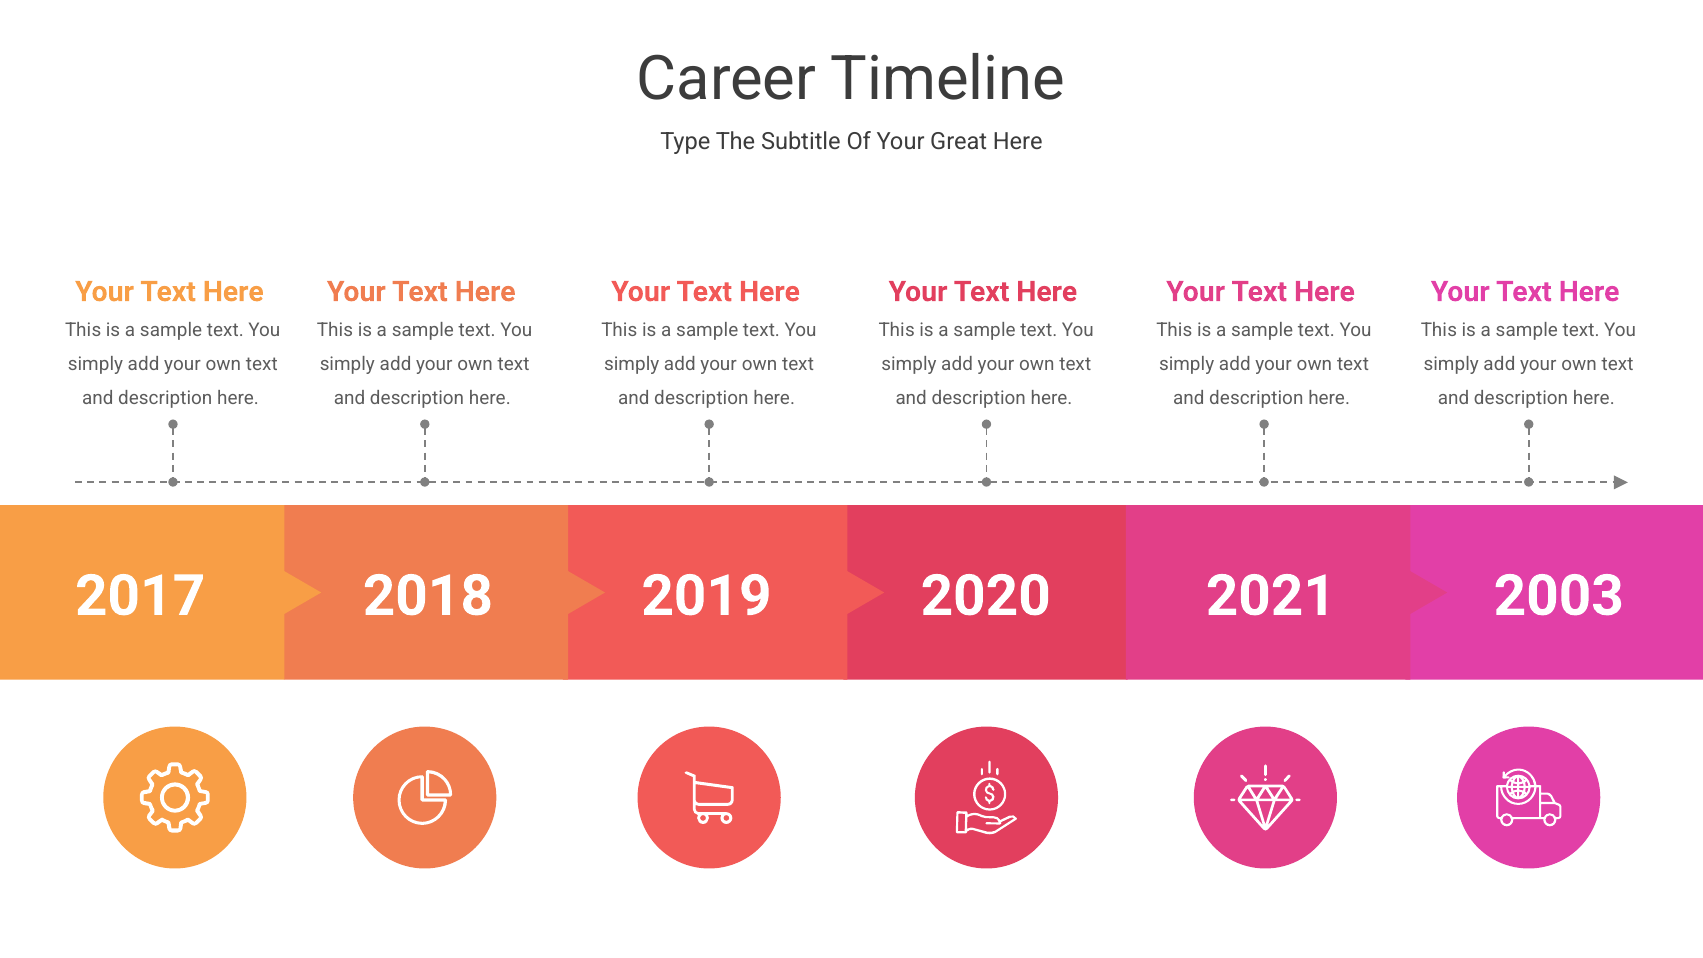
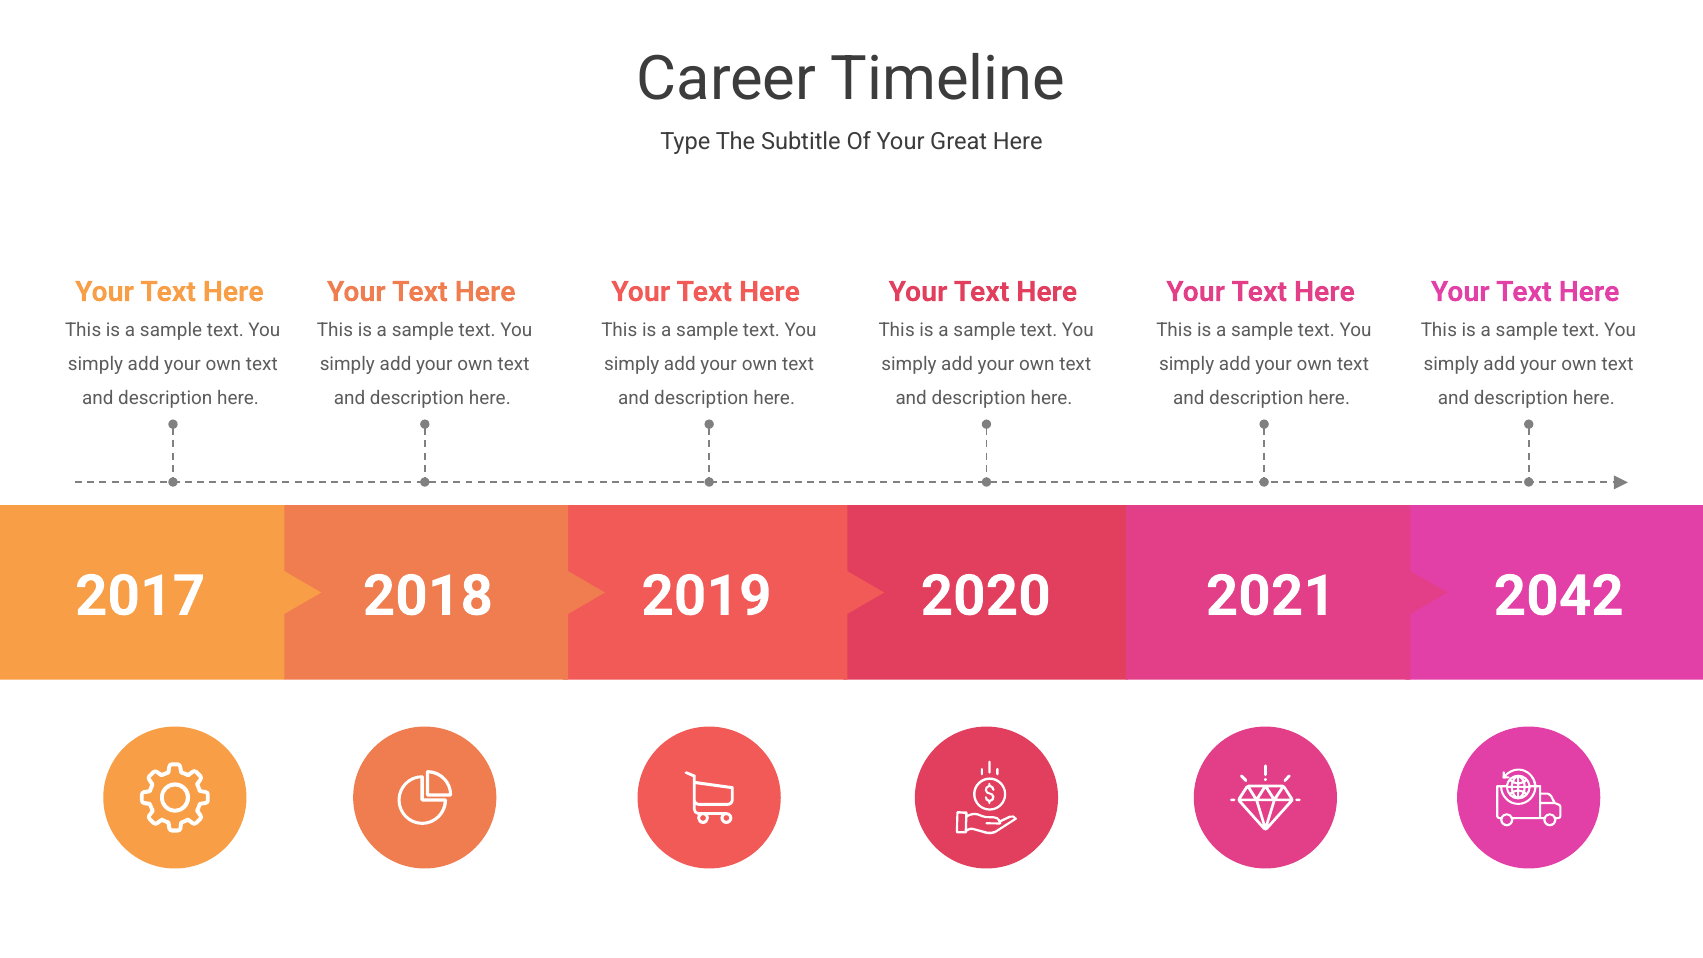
2003: 2003 -> 2042 (1559, 596)
